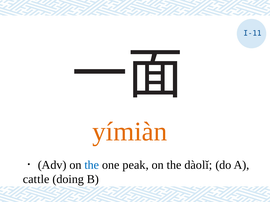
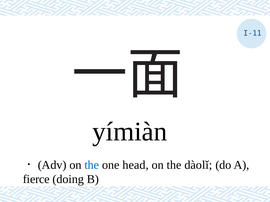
yímiàn colour: orange -> black (130, 132)
peak: peak -> head (136, 165)
cattle: cattle -> fierce (36, 180)
